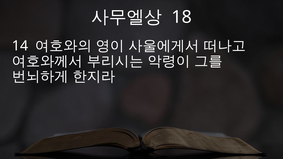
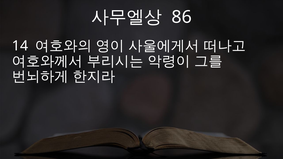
18: 18 -> 86 (182, 17)
